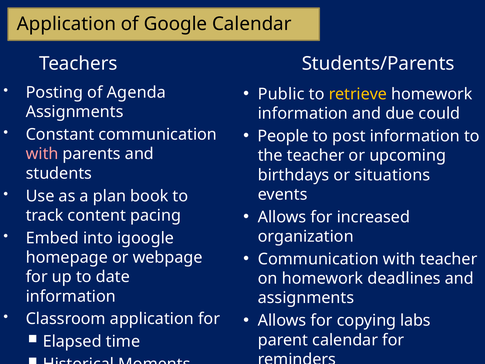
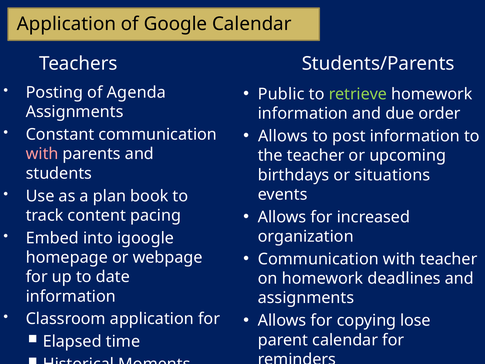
retrieve colour: yellow -> light green (358, 94)
could: could -> order (439, 113)
People: People -> Allows (283, 136)
labs: labs -> lose (415, 320)
